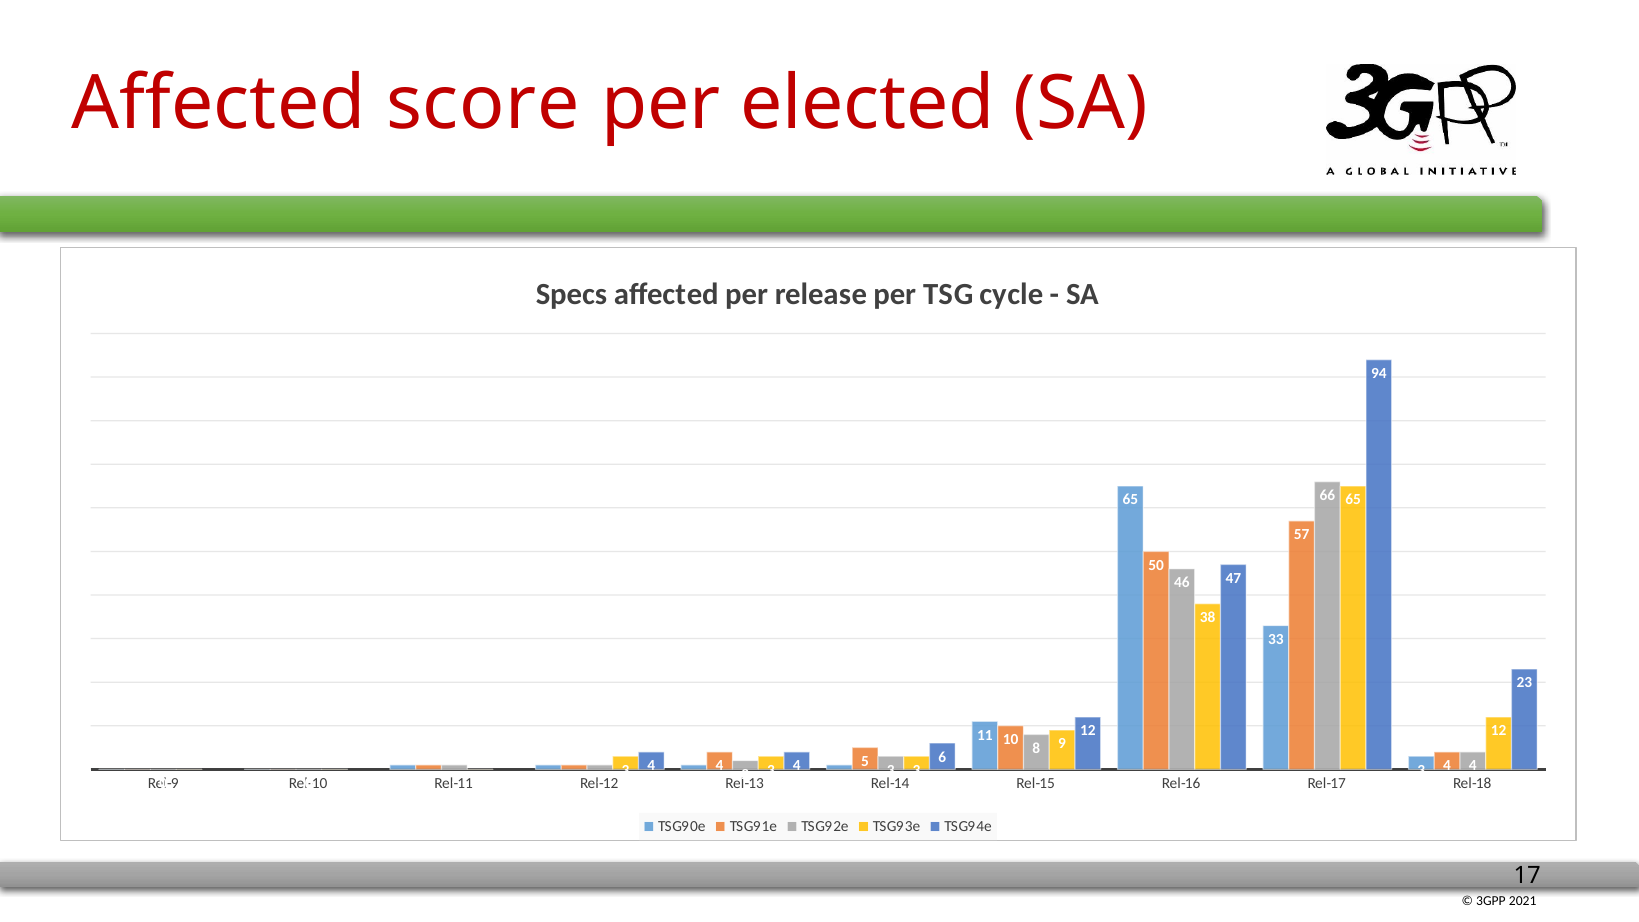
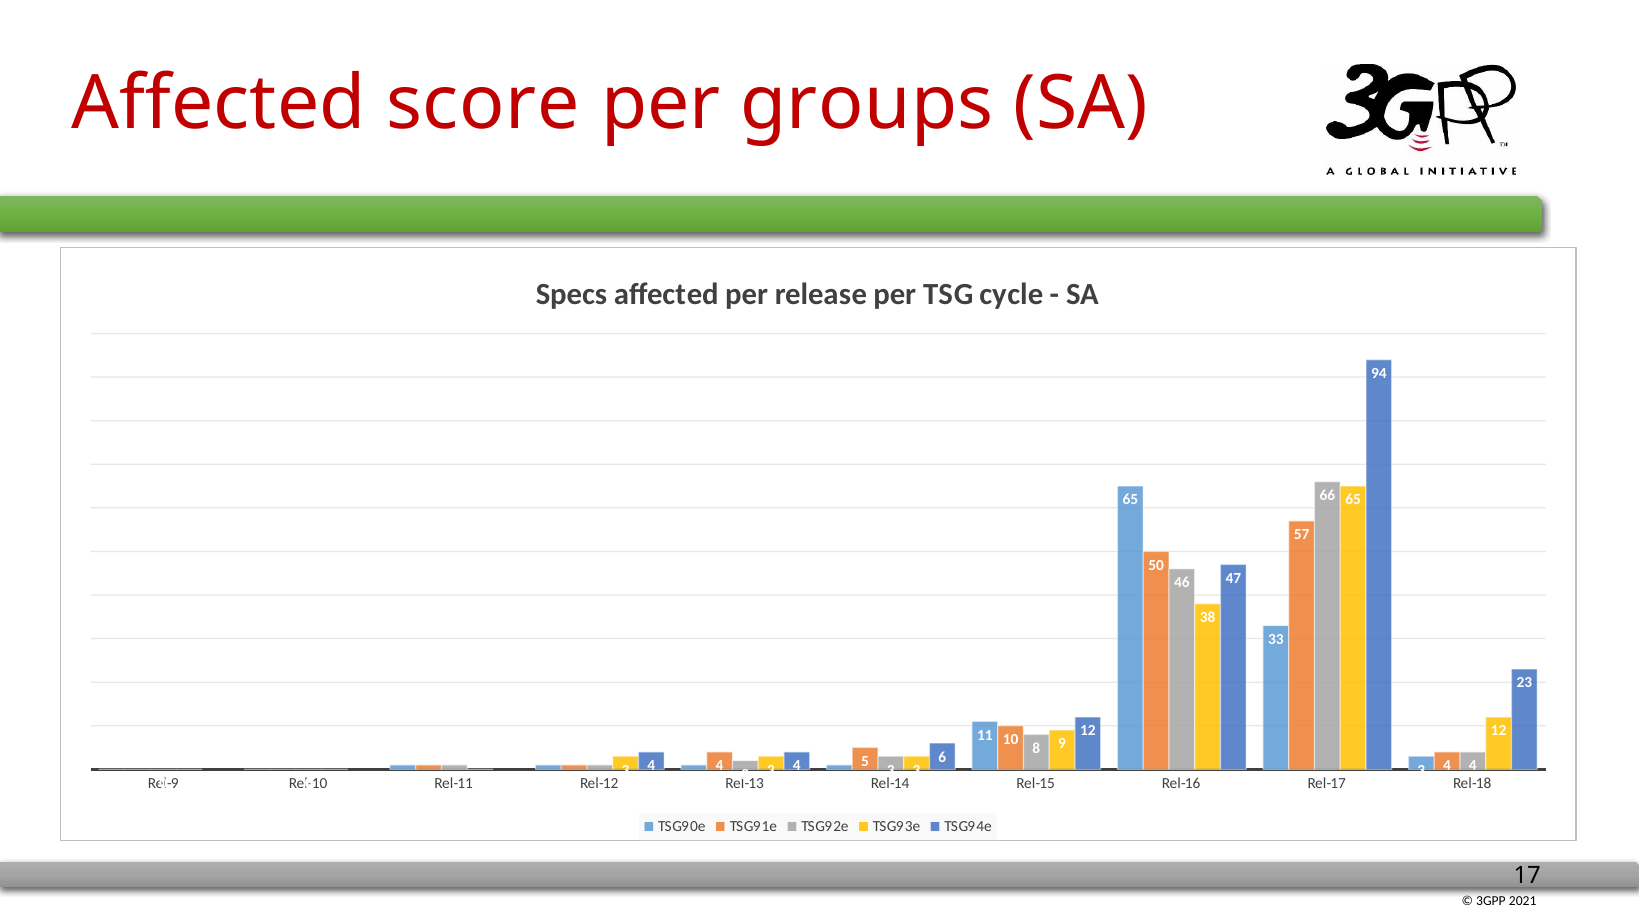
elected: elected -> groups (867, 104)
